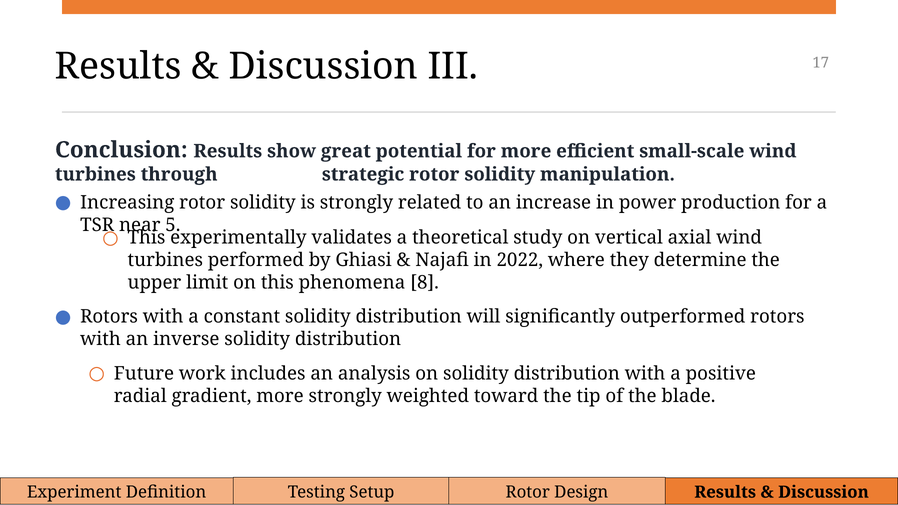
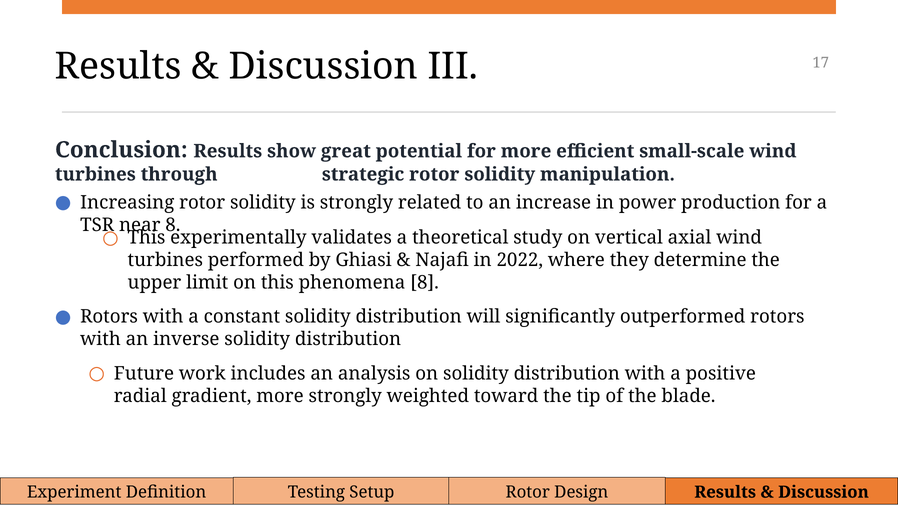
near 5: 5 -> 8 (173, 225)
